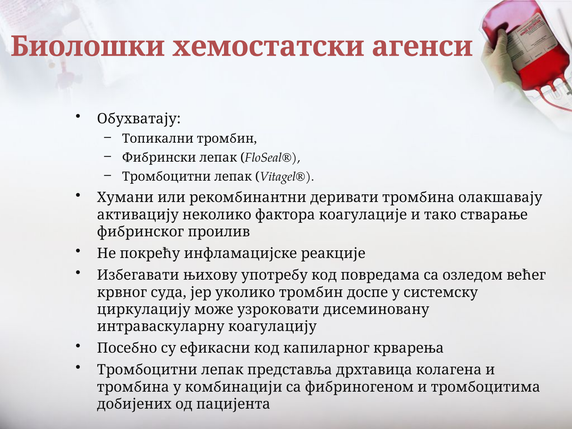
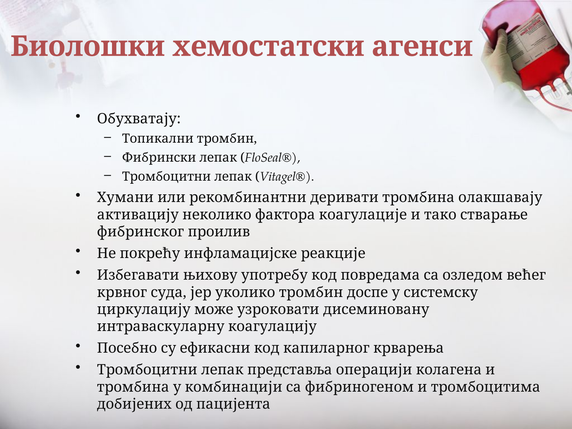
дрхтавица: дрхтавица -> операцији (374, 370)
